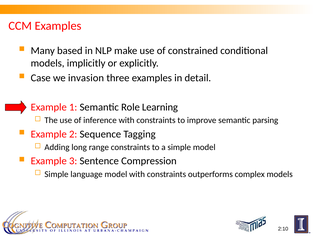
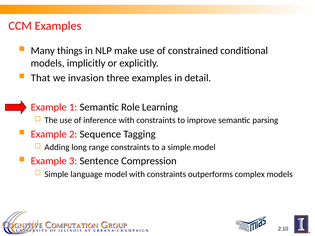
based: based -> things (70, 51)
Case: Case -> That (41, 78)
